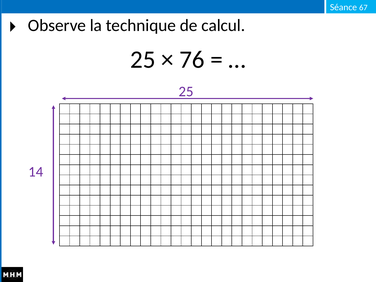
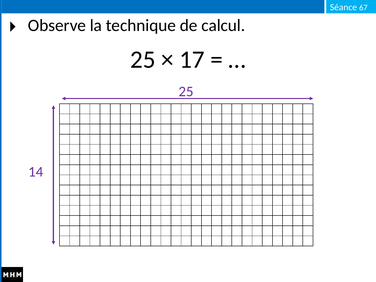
76: 76 -> 17 (192, 60)
